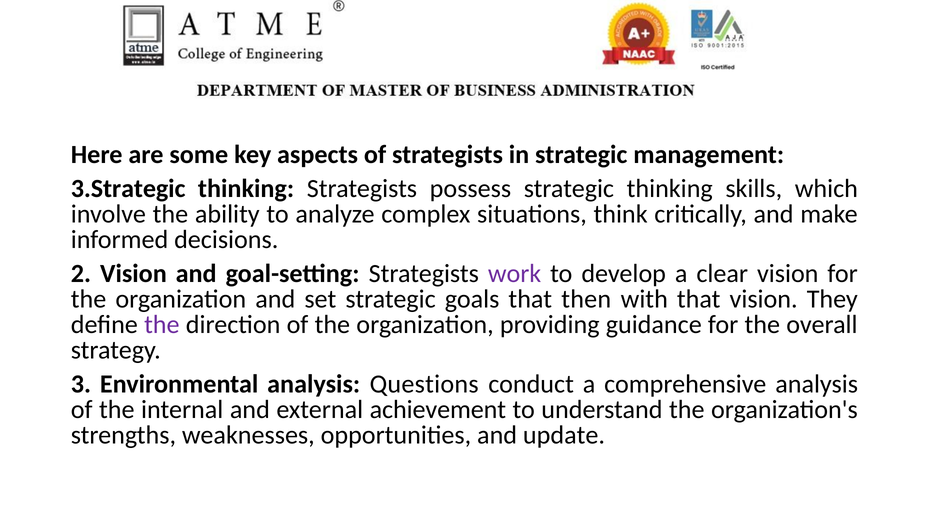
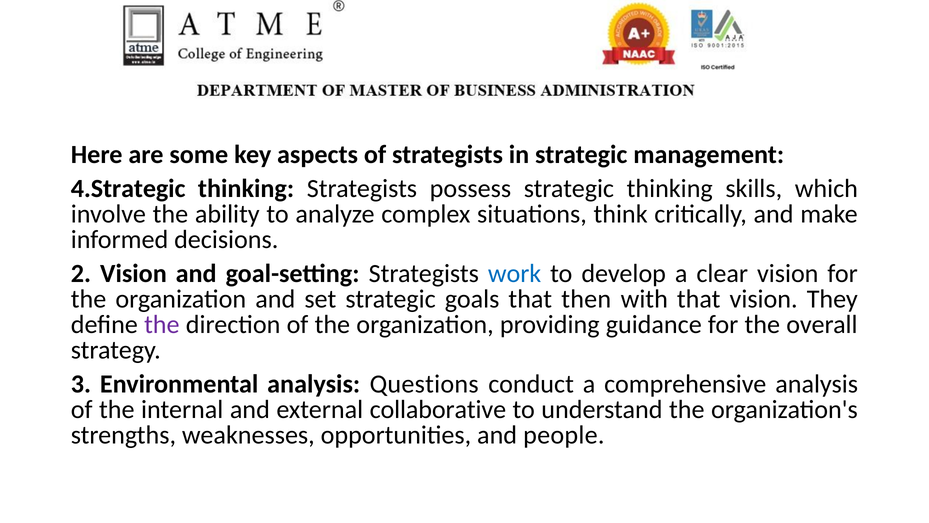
3.Strategic: 3.Strategic -> 4.Strategic (128, 188)
work colour: purple -> blue (515, 273)
achievement: achievement -> collaborative (438, 409)
update: update -> people (564, 435)
